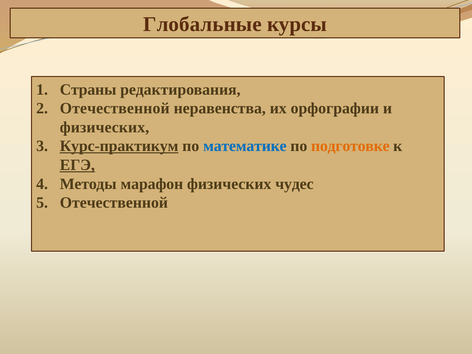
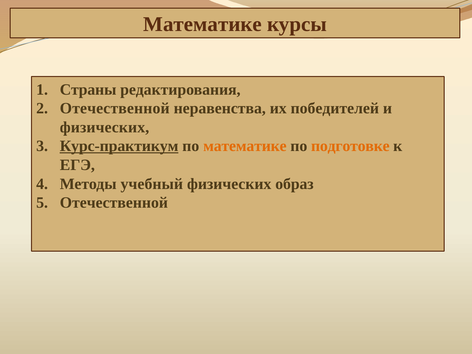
Глобальные: Глобальные -> Математике (203, 24)
орфографии: орфографии -> победителей (335, 108)
математике colour: blue -> orange (245, 146)
ЕГЭ underline: present -> none (77, 165)
марафон: марафон -> учебный (152, 184)
чудес: чудес -> образ (294, 184)
